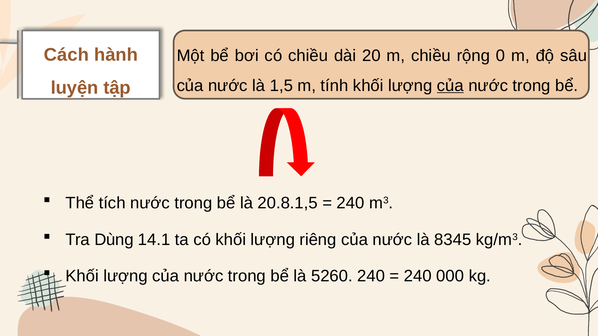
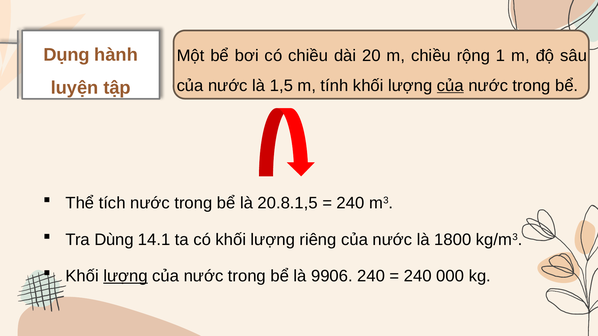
Cách: Cách -> Dụng (67, 55)
0: 0 -> 1 (501, 56)
8345: 8345 -> 1800 (453, 240)
lượng underline: none -> present (126, 276)
5260: 5260 -> 9906 (332, 276)
